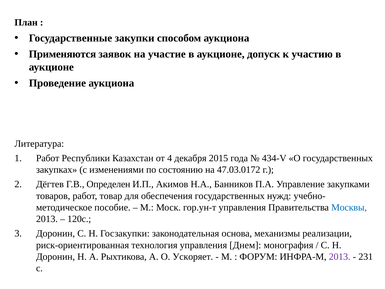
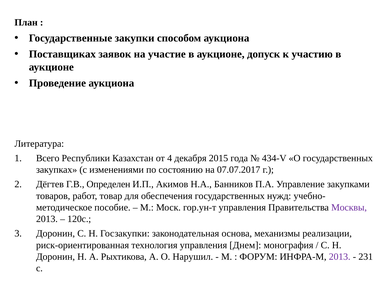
Применяются: Применяются -> Поставщиках (62, 54)
Работ: Работ -> Всего (48, 158)
47.03.0172: 47.03.0172 -> 07.07.2017 (239, 170)
Москвы colour: blue -> purple (349, 207)
Ускоряет: Ускоряет -> Нарушил (193, 256)
